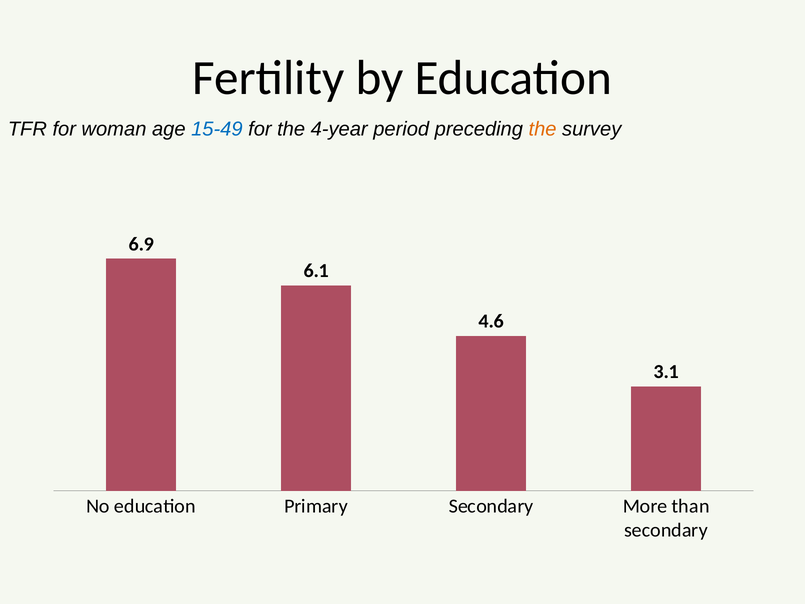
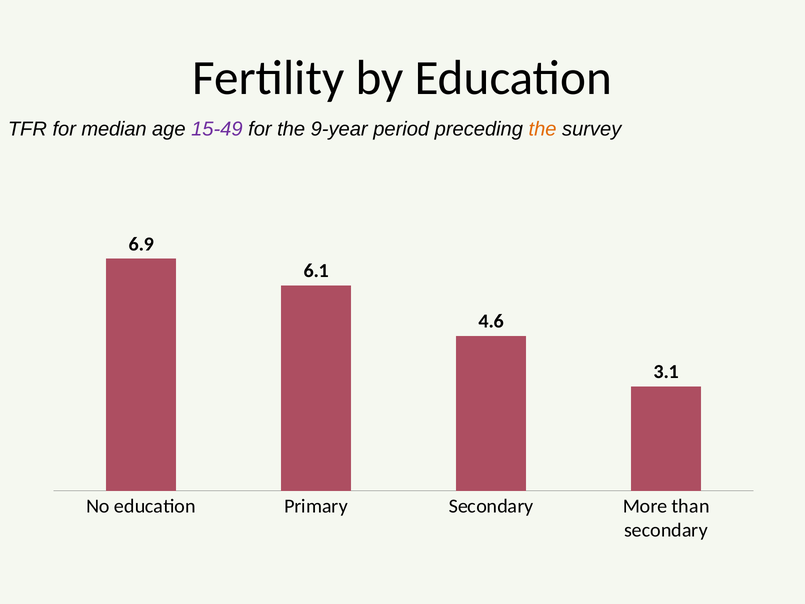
woman: woman -> median (114, 129)
15-49 colour: blue -> purple (217, 129)
4-year: 4-year -> 9-year (339, 129)
